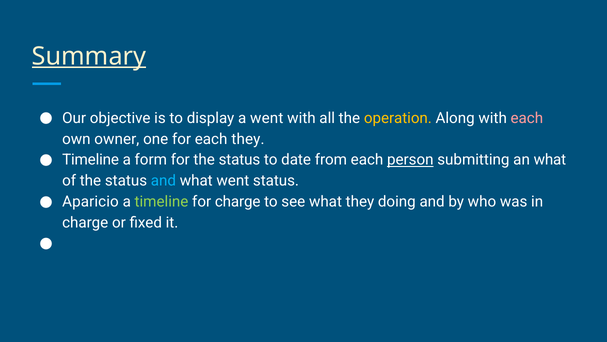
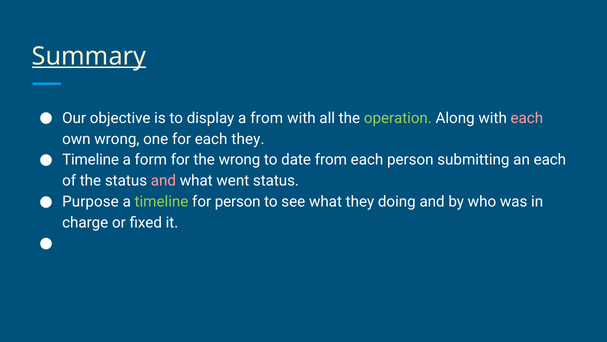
a went: went -> from (267, 118)
operation colour: yellow -> light green (398, 118)
own owner: owner -> wrong (117, 139)
for the status: status -> wrong (239, 160)
person underline: present -> none (410, 160)
an what: what -> each (550, 160)
and colour: light blue -> pink (163, 181)
Aparicio: Aparicio -> Purpose (90, 202)
for charge: charge -> person (238, 202)
